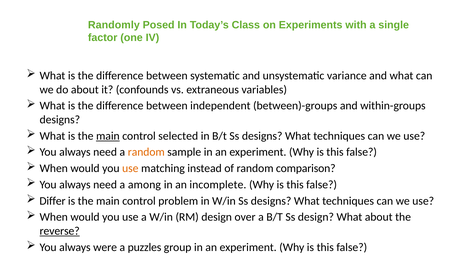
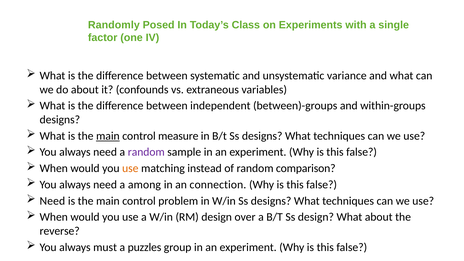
selected: selected -> measure (178, 136)
random colour: orange -> purple (146, 152)
incomplete: incomplete -> connection (218, 185)
Differ: Differ -> Need (52, 201)
reverse underline: present -> none (60, 231)
were: were -> must (105, 247)
